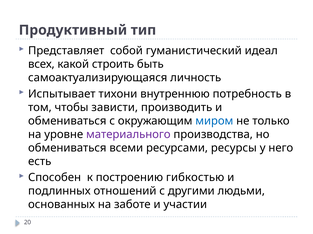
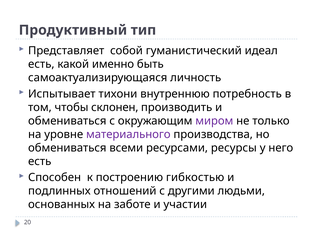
всех: всех -> есть (41, 64)
строить: строить -> именно (113, 64)
зависти: зависти -> склонен (115, 108)
миром colour: blue -> purple (214, 121)
